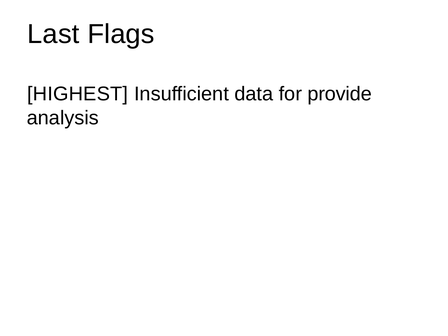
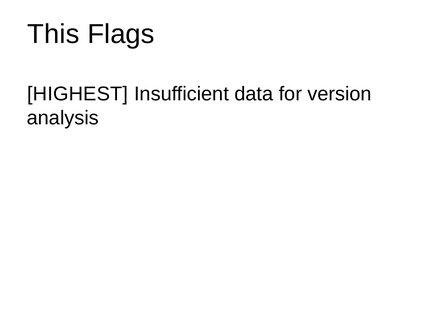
Last: Last -> This (53, 34)
provide: provide -> version (340, 94)
